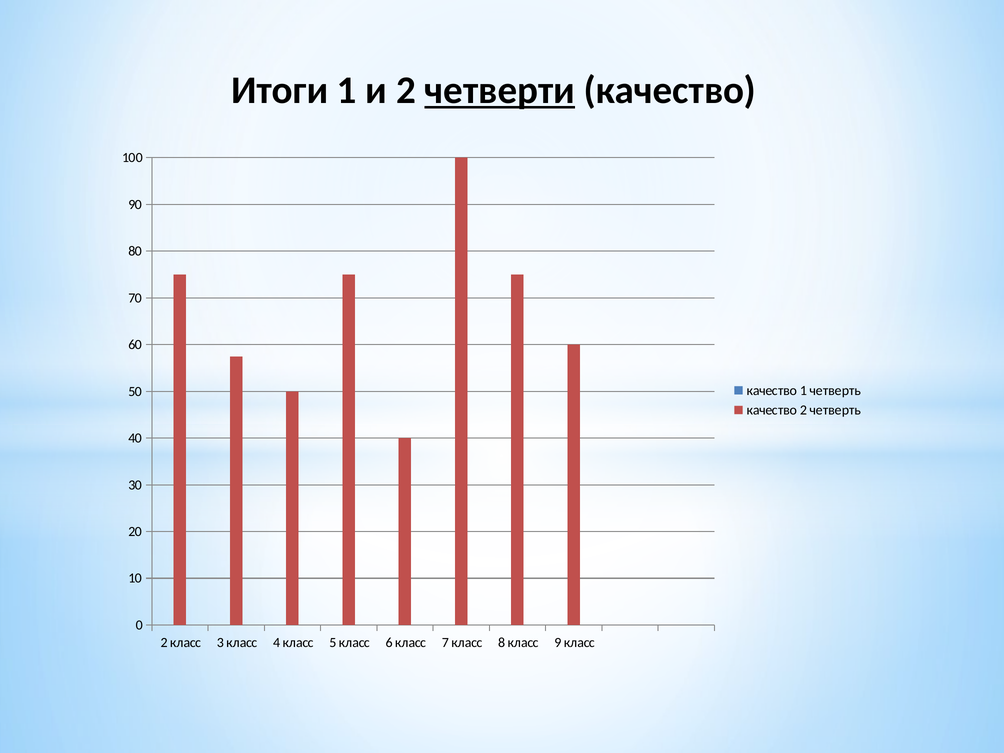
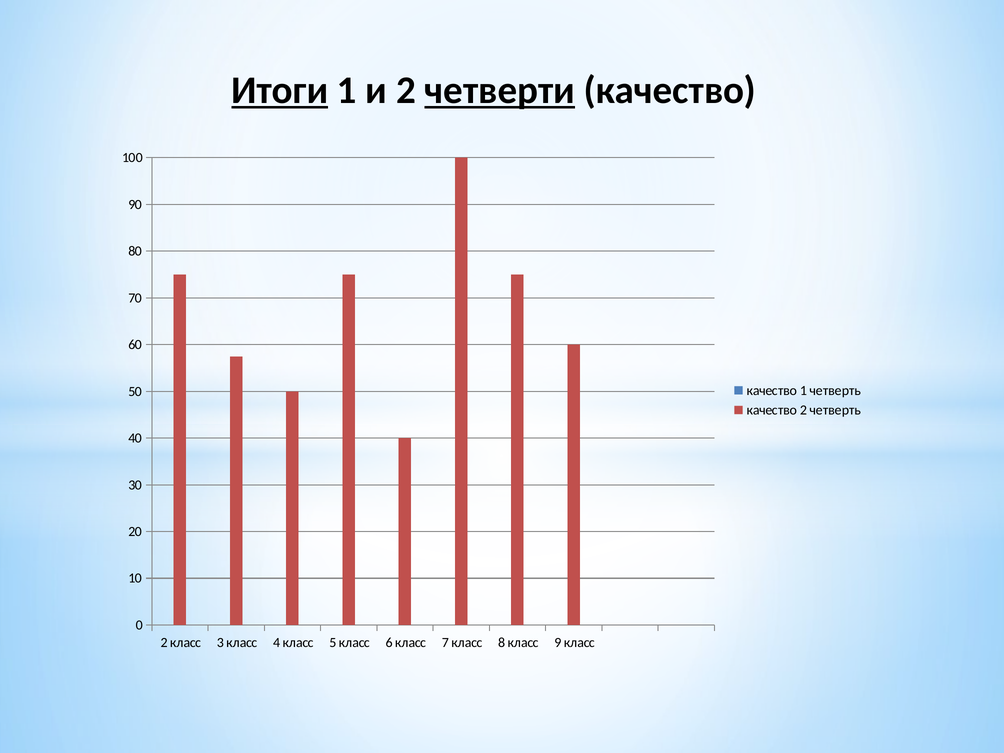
Итоги underline: none -> present (280, 91)
